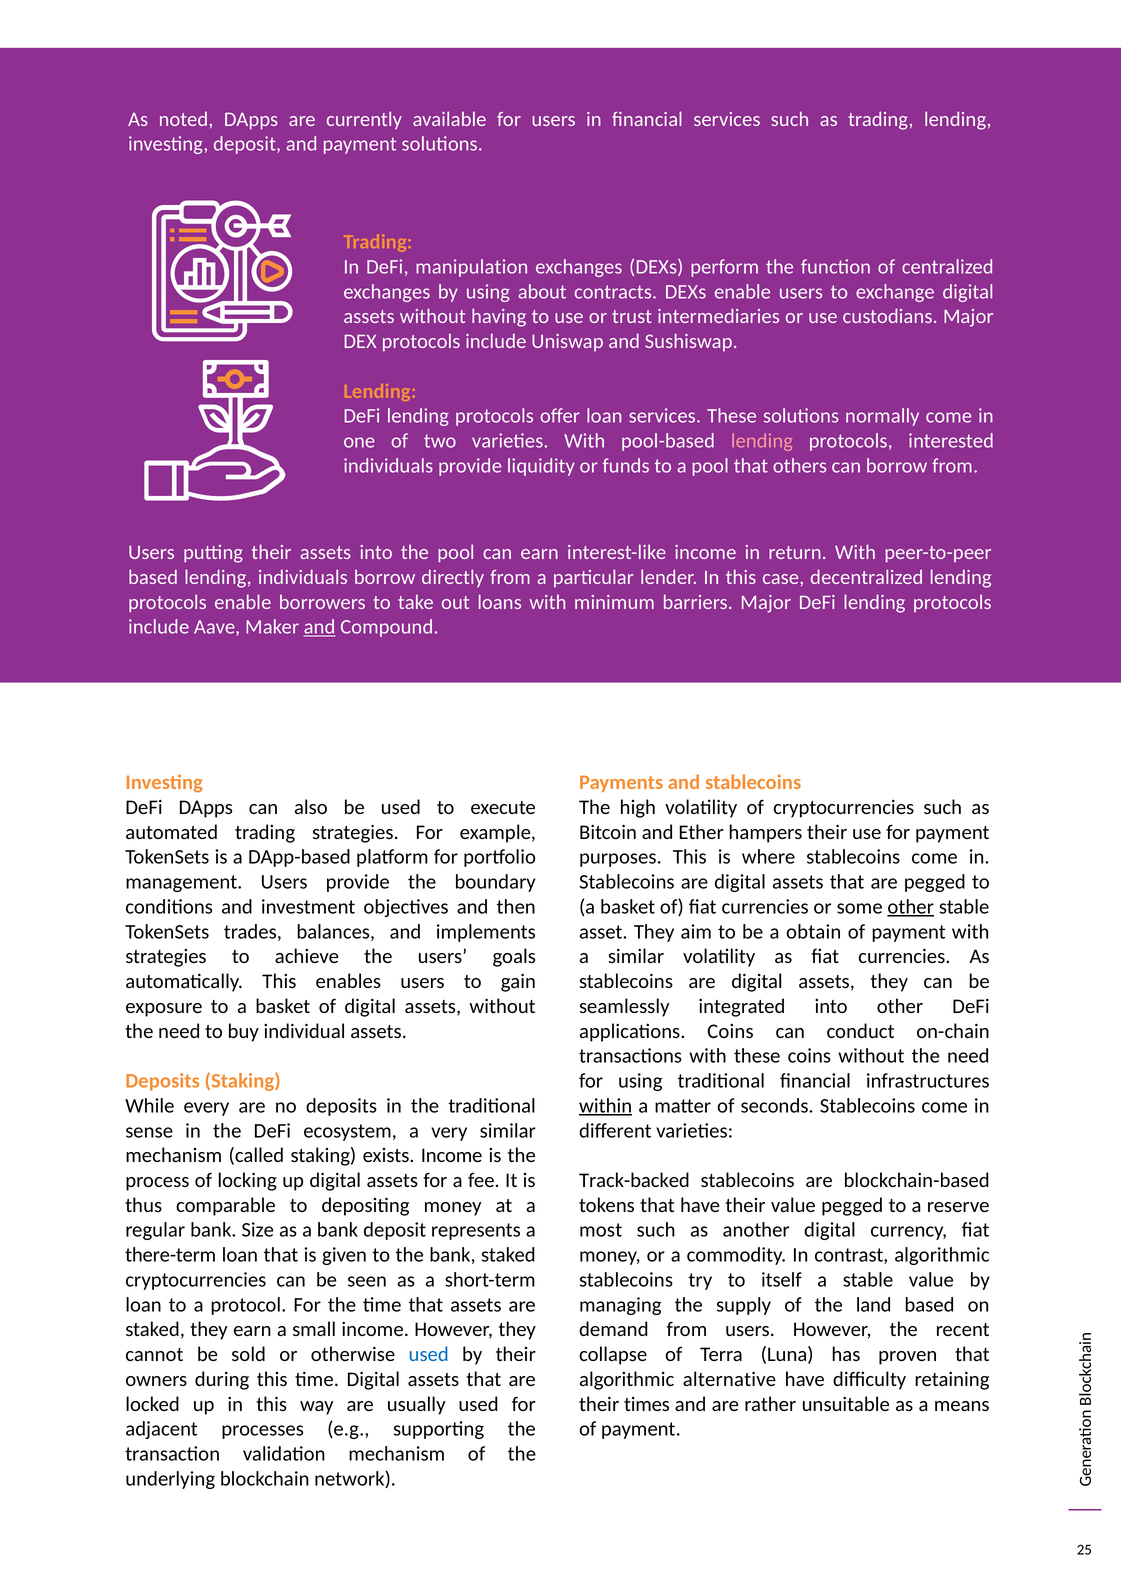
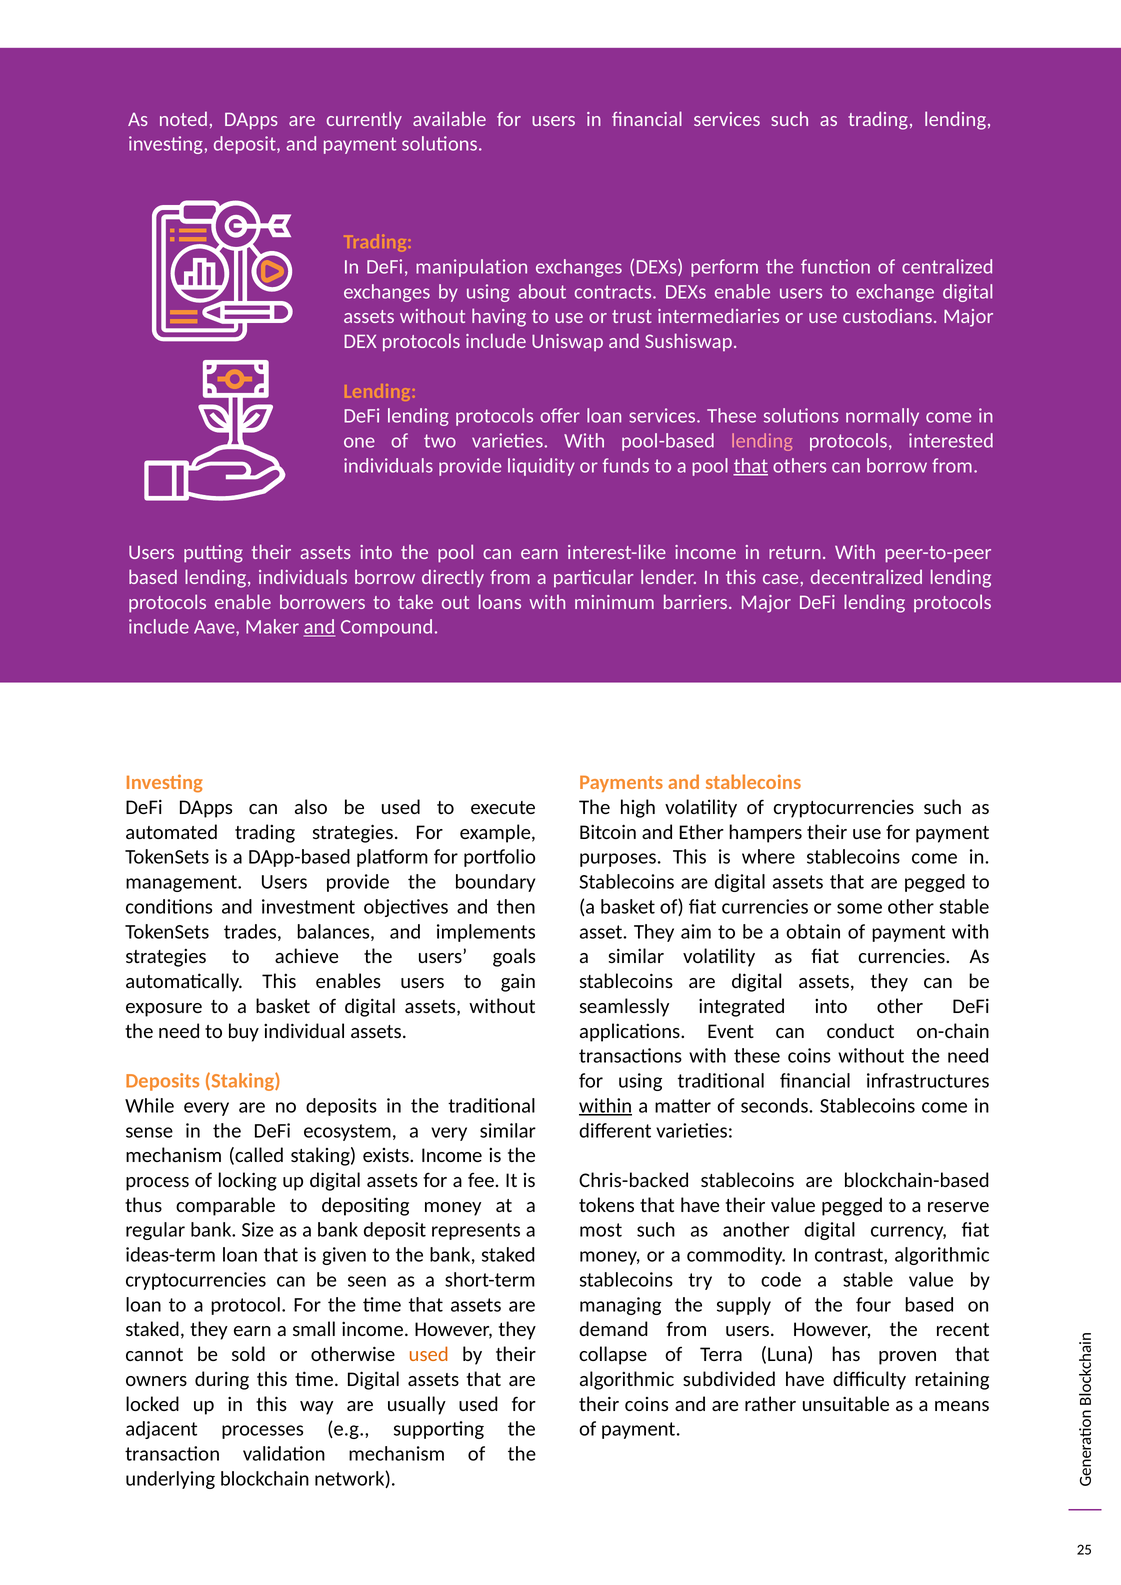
that underline: none -> present (751, 466)
other underline: present -> none (911, 907)
applications Coins: Coins -> Event (731, 1031)
Track-backed: Track-backed -> Chris-backed (634, 1181)
there-term: there-term -> ideas-term (171, 1255)
itself: itself -> code (781, 1280)
land: land -> four (874, 1305)
used colour: blue -> orange (429, 1355)
alternative: alternative -> subdivided (729, 1380)
their times: times -> coins (647, 1405)
